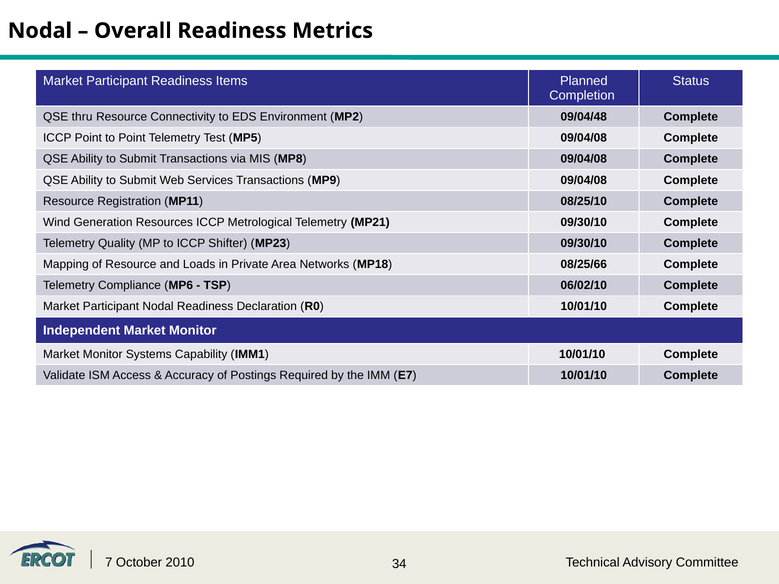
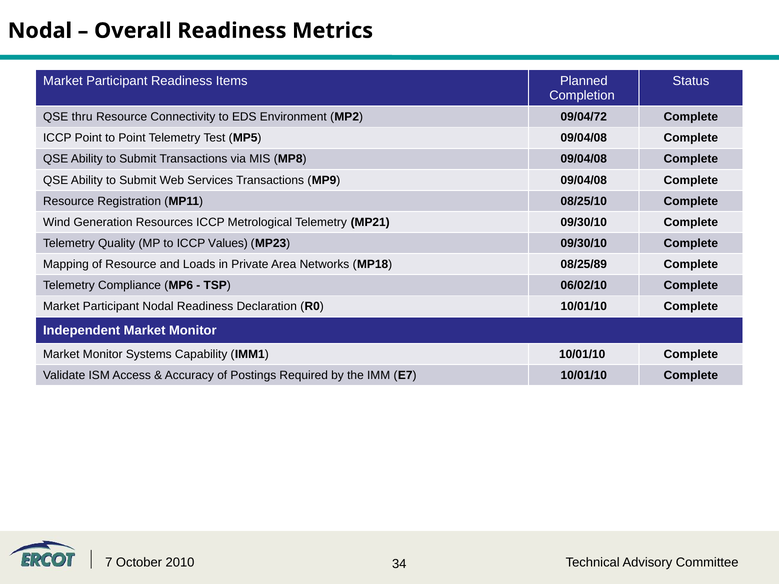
09/04/48: 09/04/48 -> 09/04/72 (584, 117)
Shifter: Shifter -> Values (228, 243)
08/25/66: 08/25/66 -> 08/25/89 (584, 264)
